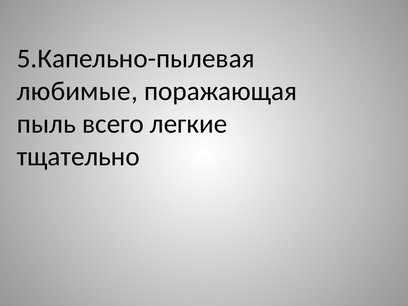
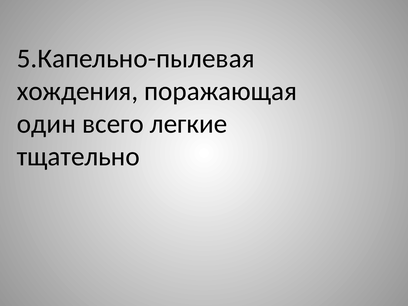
любимые: любимые -> хождения (77, 91)
пыль: пыль -> один (46, 124)
